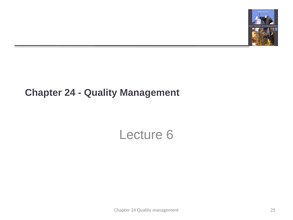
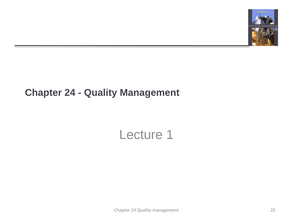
6: 6 -> 1 (170, 135)
